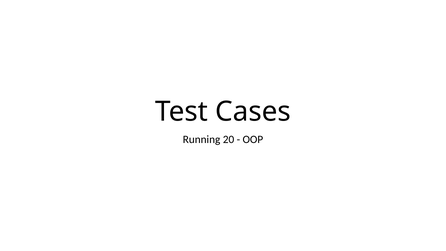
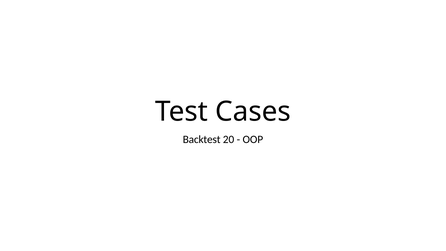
Running: Running -> Backtest (202, 139)
